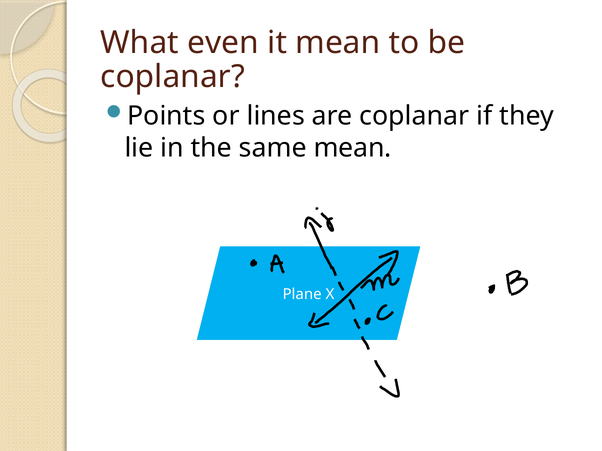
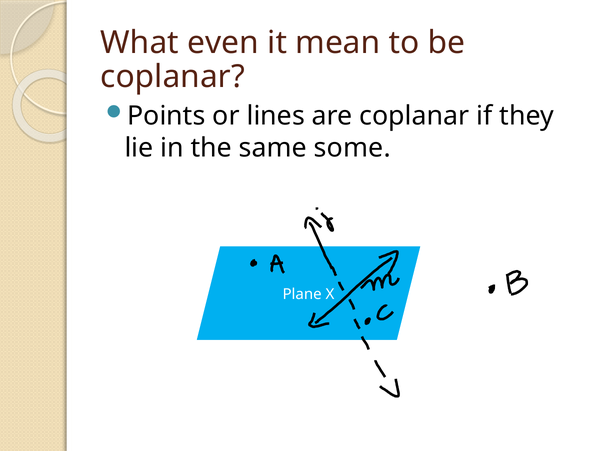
same mean: mean -> some (352, 148)
